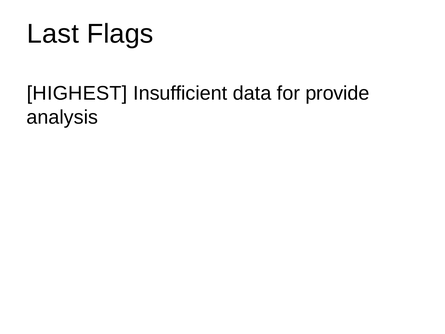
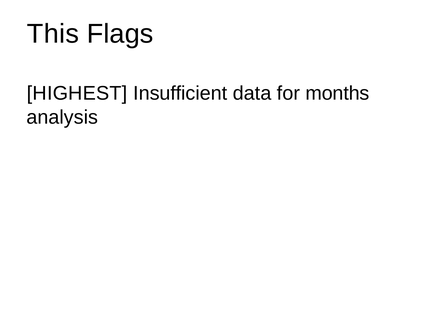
Last: Last -> This (53, 34)
provide: provide -> months (337, 93)
